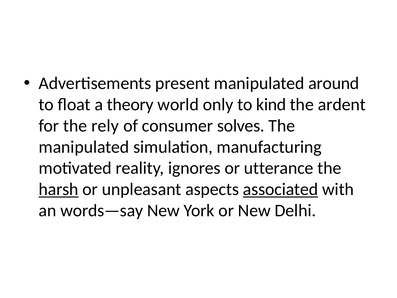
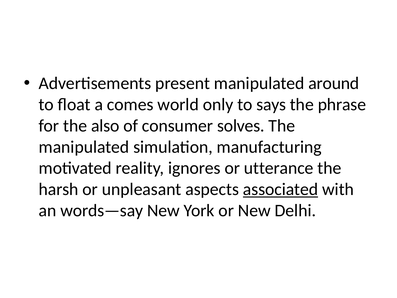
theory: theory -> comes (130, 104)
kind: kind -> says (271, 104)
ardent: ardent -> phrase (342, 104)
rely: rely -> also (105, 126)
harsh underline: present -> none (59, 189)
